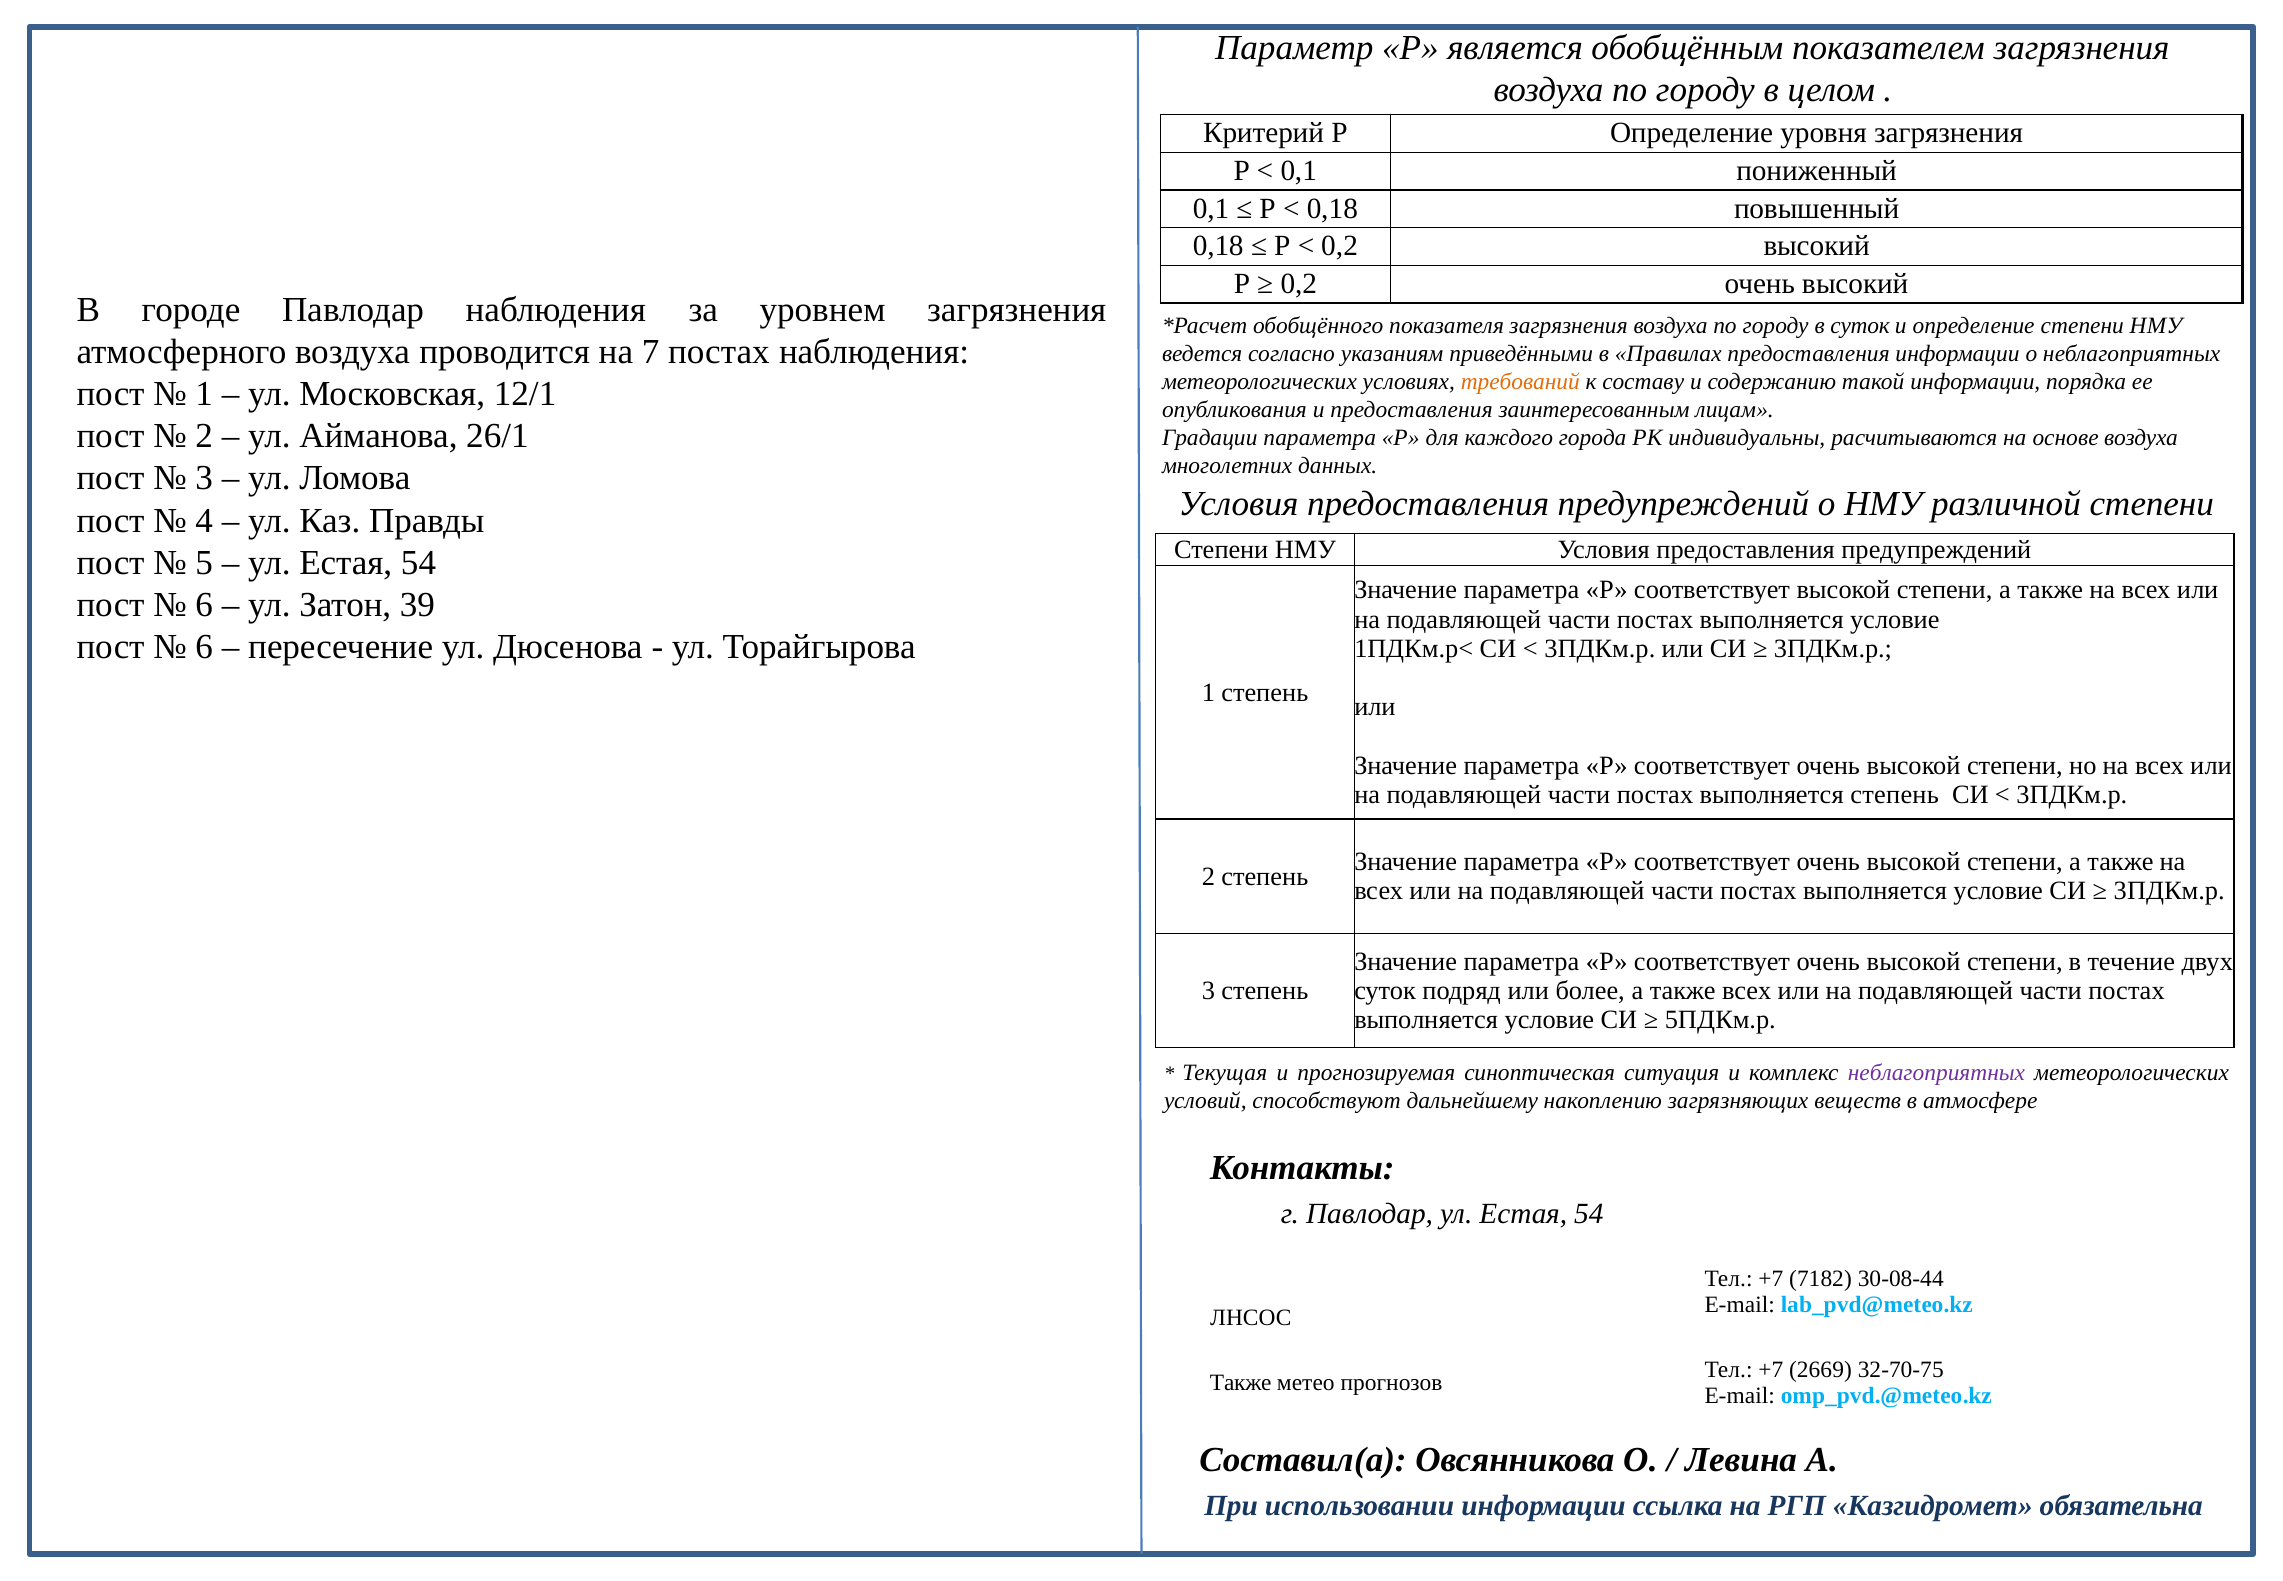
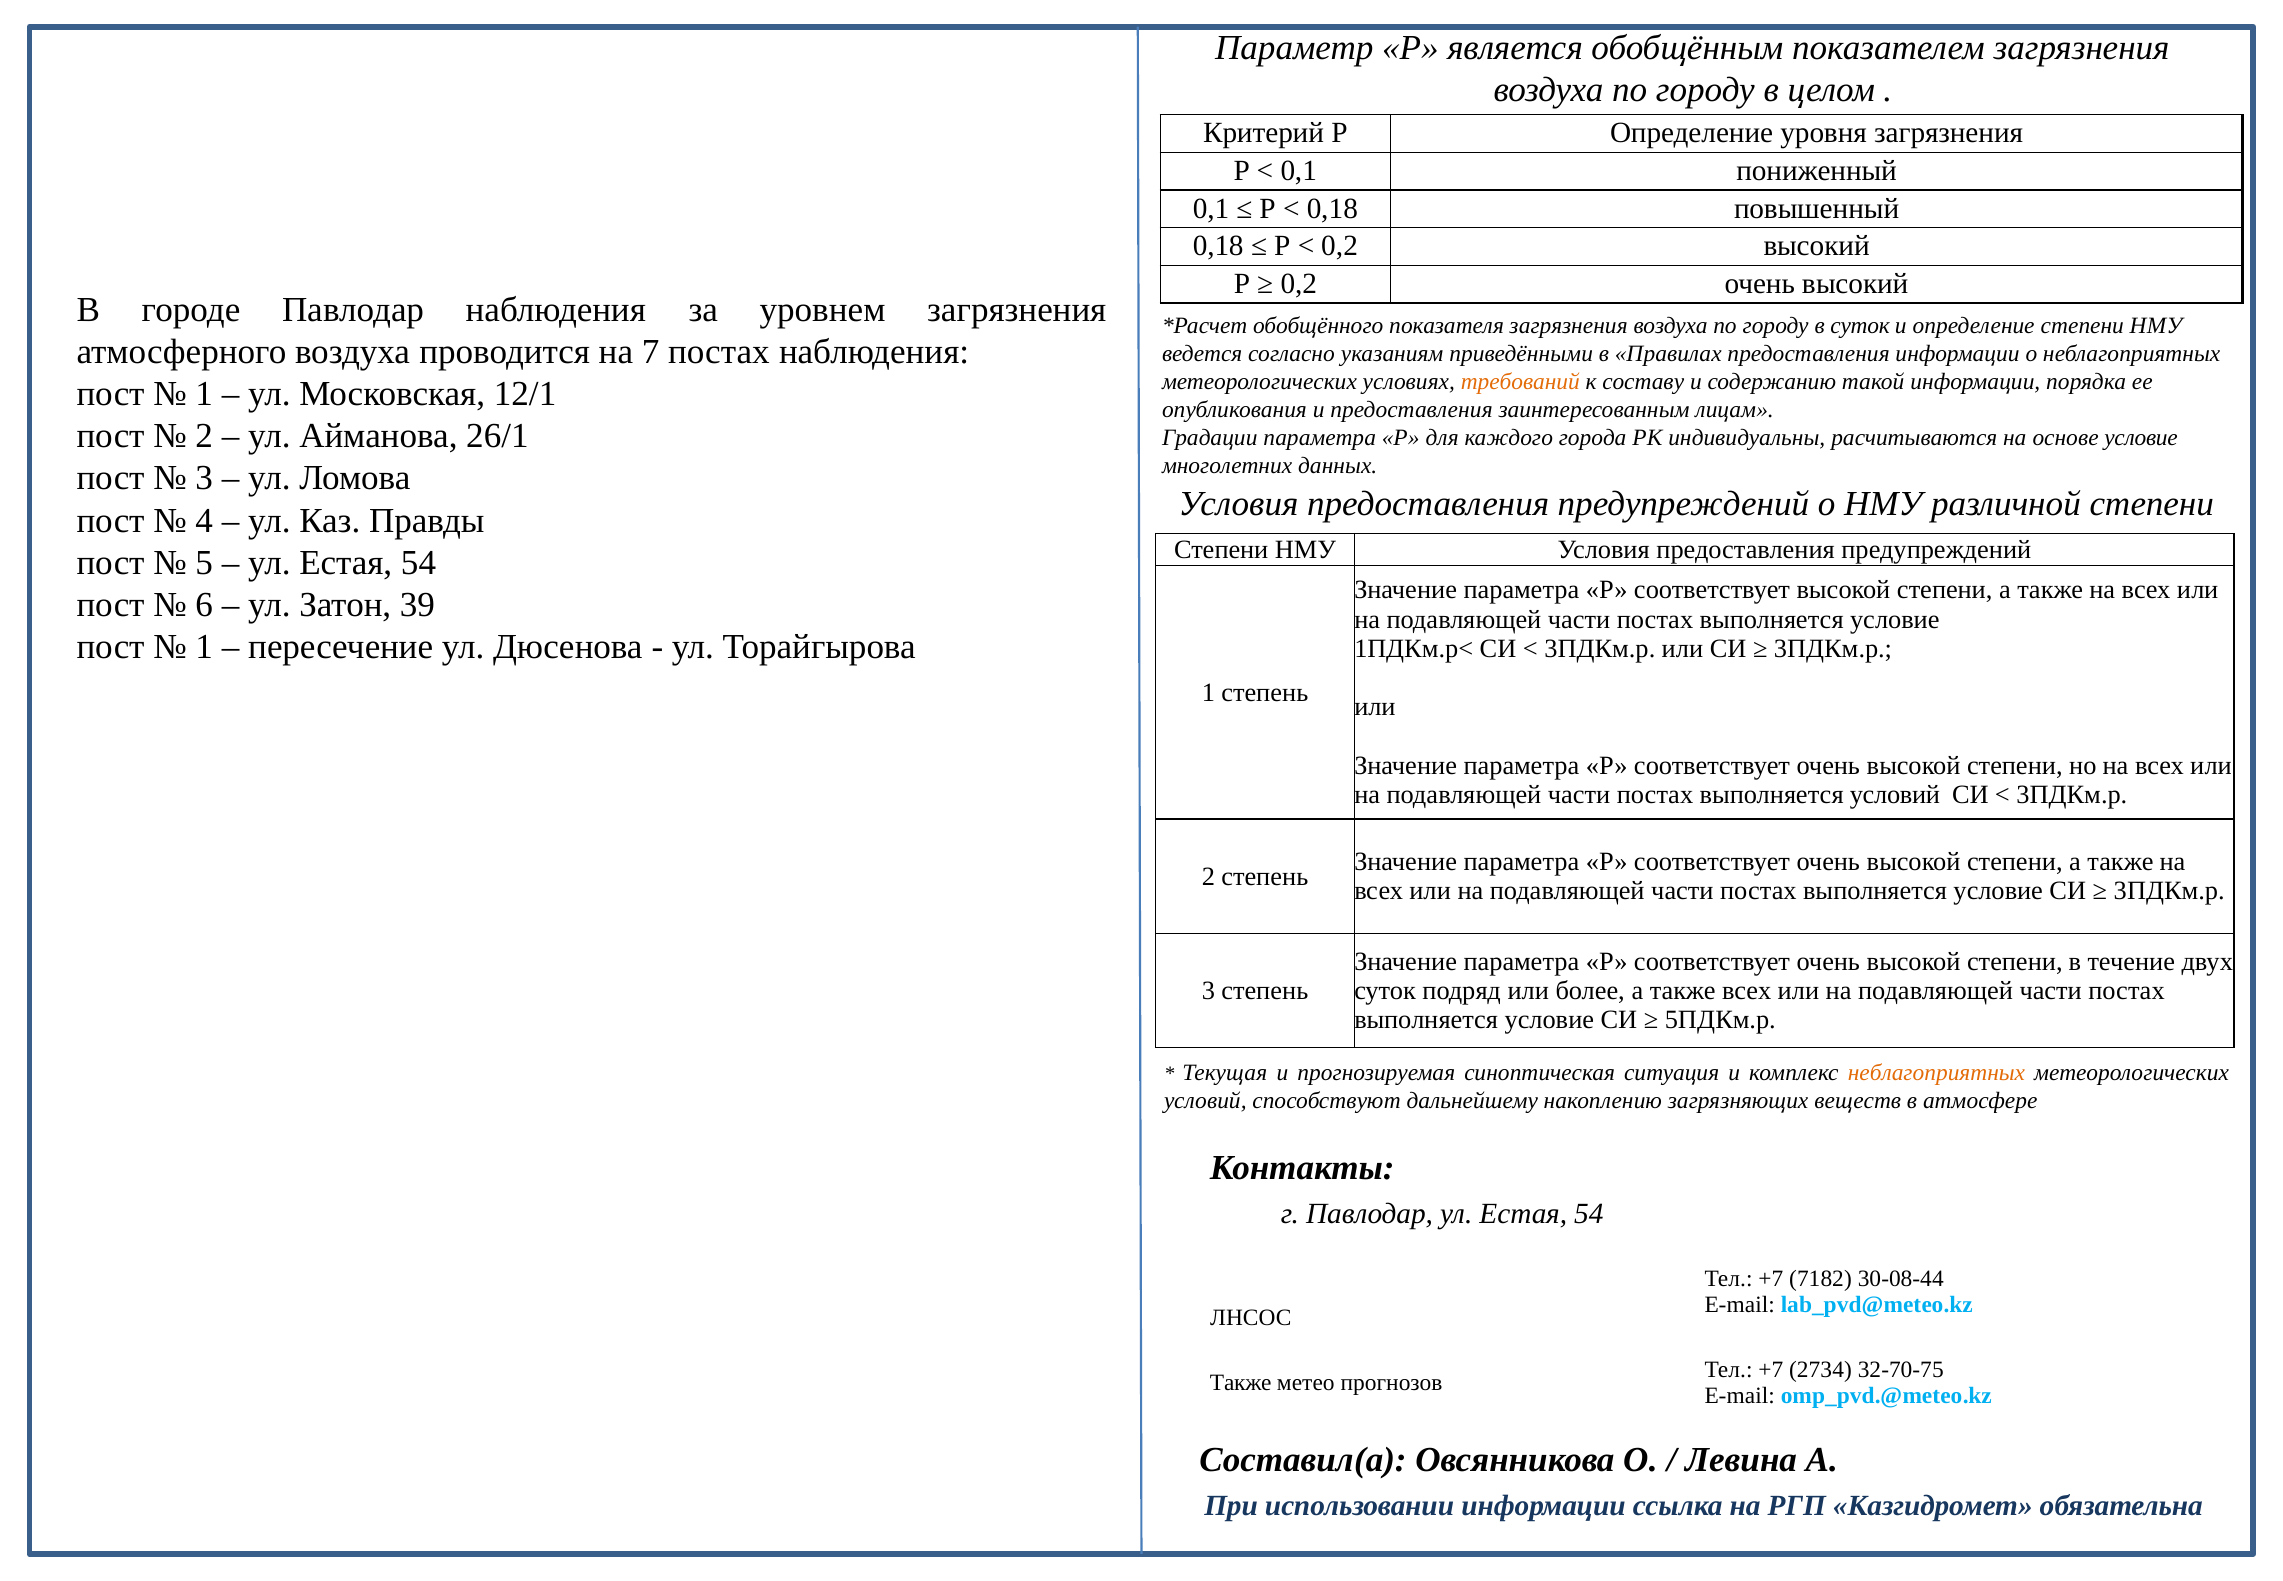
основе воздуха: воздуха -> условие (2141, 438)
6: 6 -> 1 (204, 647)
выполняется степень: степень -> условий (1895, 794)
неблагоприятных colour: purple -> orange (1936, 1073)
2669: 2669 -> 2734 (1820, 1369)
